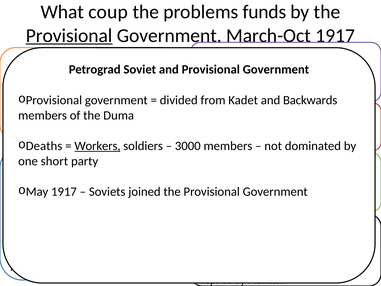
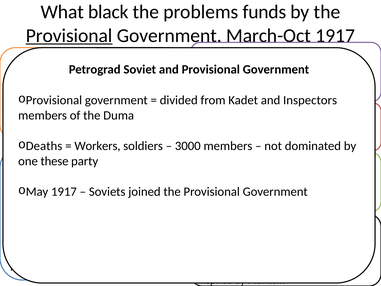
coup: coup -> black (108, 12)
Backwards: Backwards -> Inspectors (310, 100)
Workers underline: present -> none (97, 146)
short: short -> these (55, 161)
